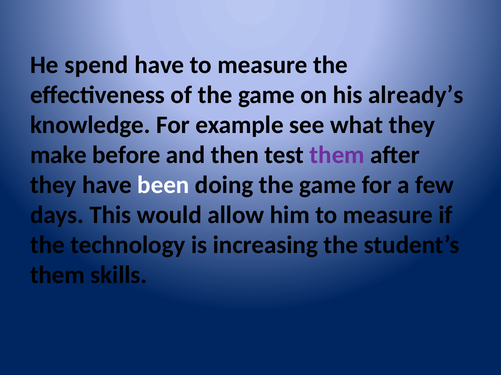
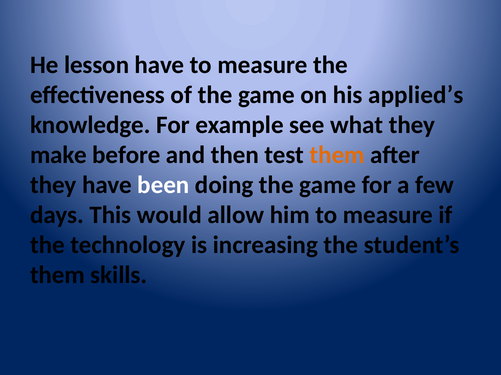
spend: spend -> lesson (97, 65)
already’s: already’s -> applied’s (416, 95)
them colour: purple -> orange (337, 155)
